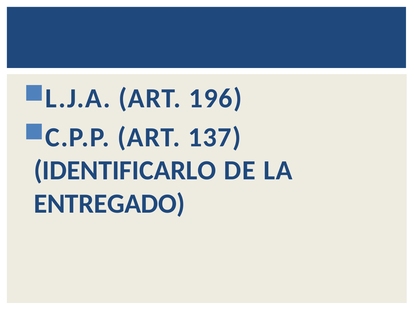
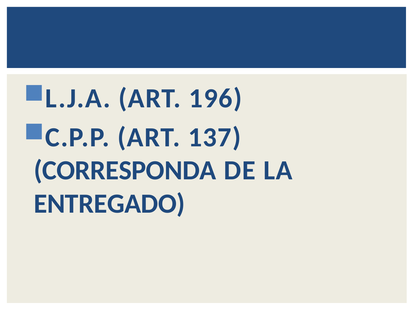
IDENTIFICARLO: IDENTIFICARLO -> CORRESPONDA (125, 170)
